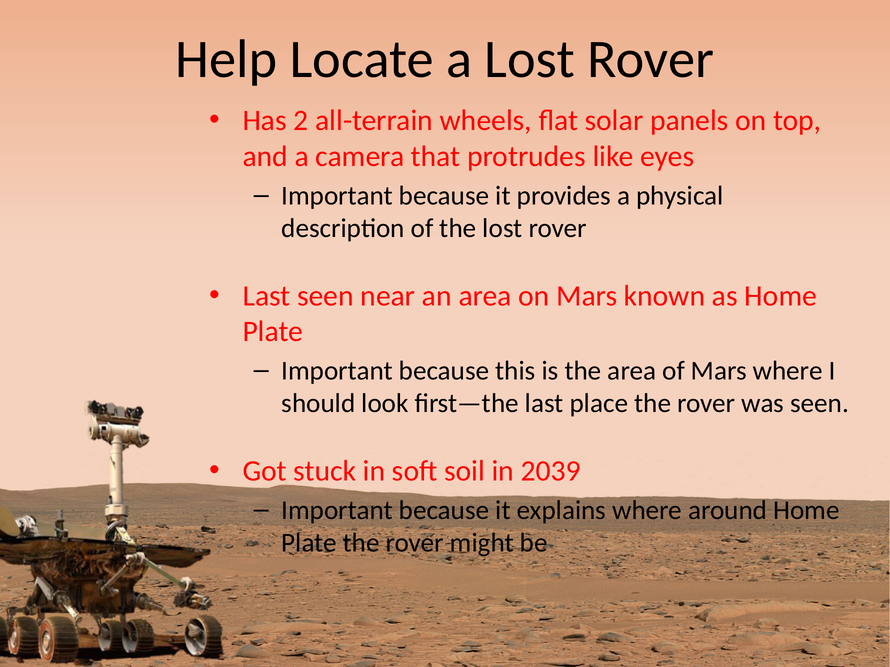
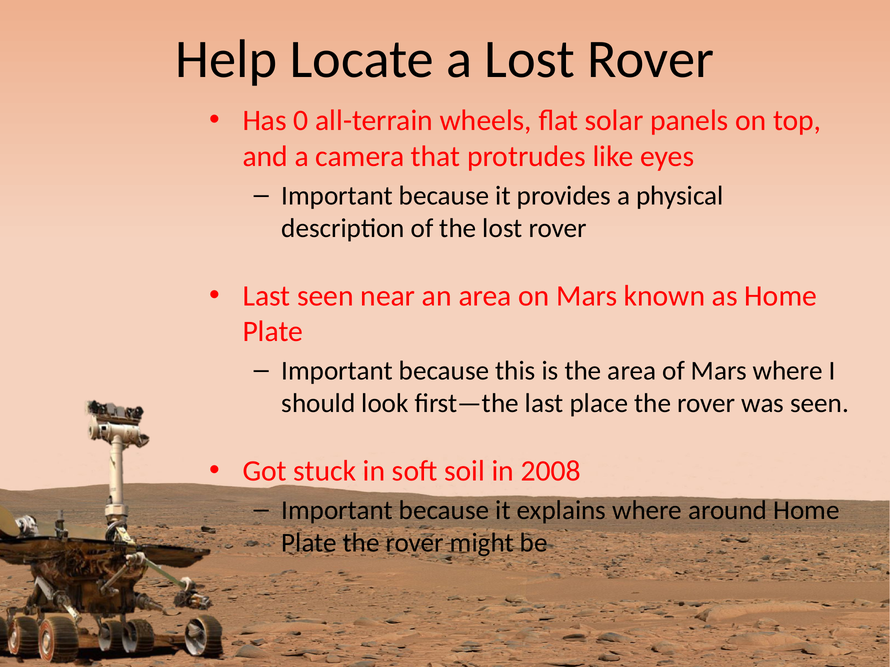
2: 2 -> 0 (301, 121)
2039: 2039 -> 2008 (551, 472)
